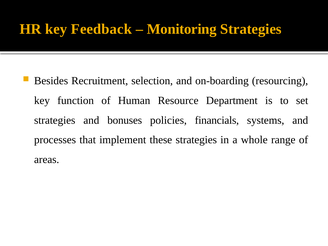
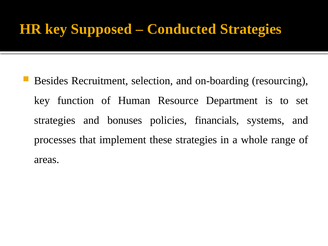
Feedback: Feedback -> Supposed (101, 29)
Monitoring: Monitoring -> Conducted (182, 29)
